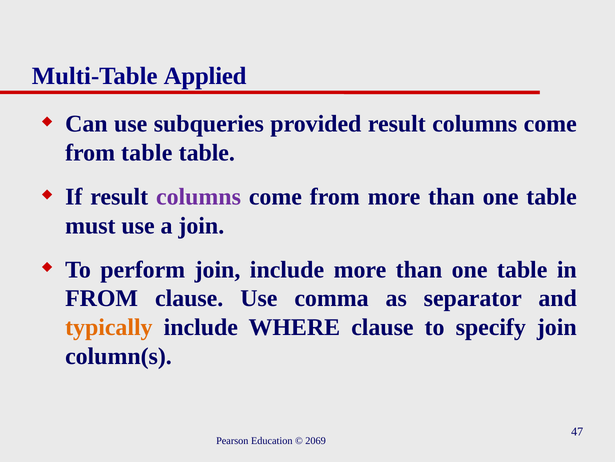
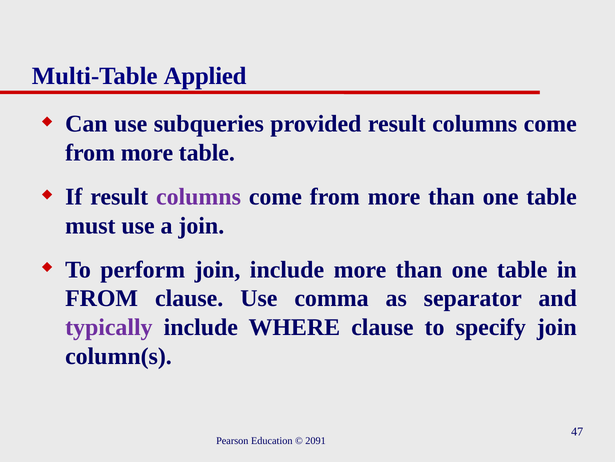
table: table -> more (147, 153)
typically colour: orange -> purple (109, 327)
2069: 2069 -> 2091 (316, 440)
